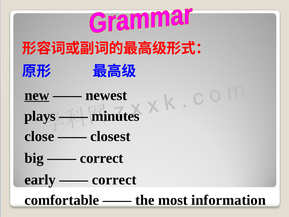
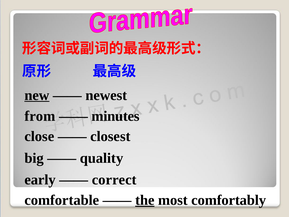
plays: plays -> from (40, 116)
correct: correct -> quality (102, 158)
the underline: none -> present (145, 200)
information: information -> comfortably (229, 200)
